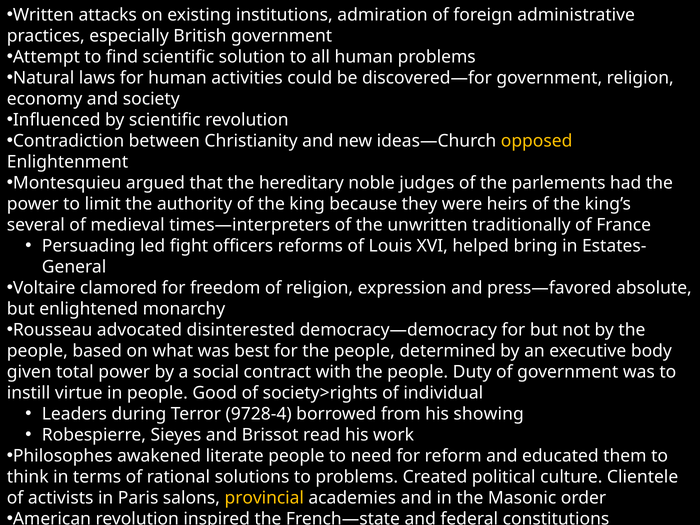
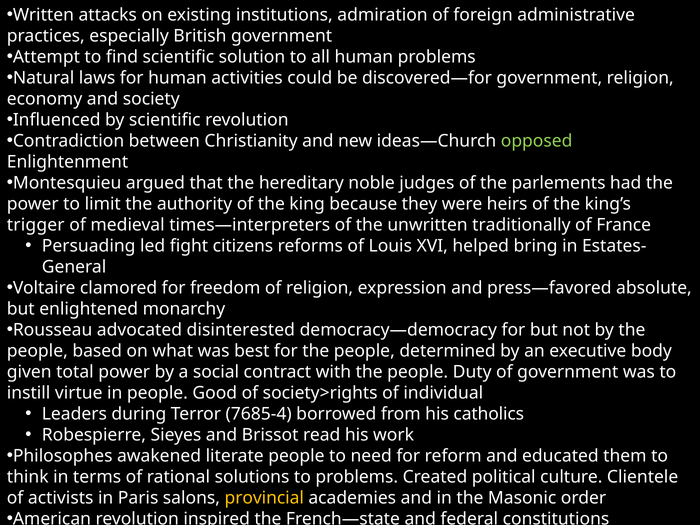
opposed colour: yellow -> light green (537, 141)
several: several -> trigger (36, 225)
officers: officers -> citizens (243, 246)
9728-4: 9728-4 -> 7685-4 (259, 414)
showing: showing -> catholics (489, 414)
